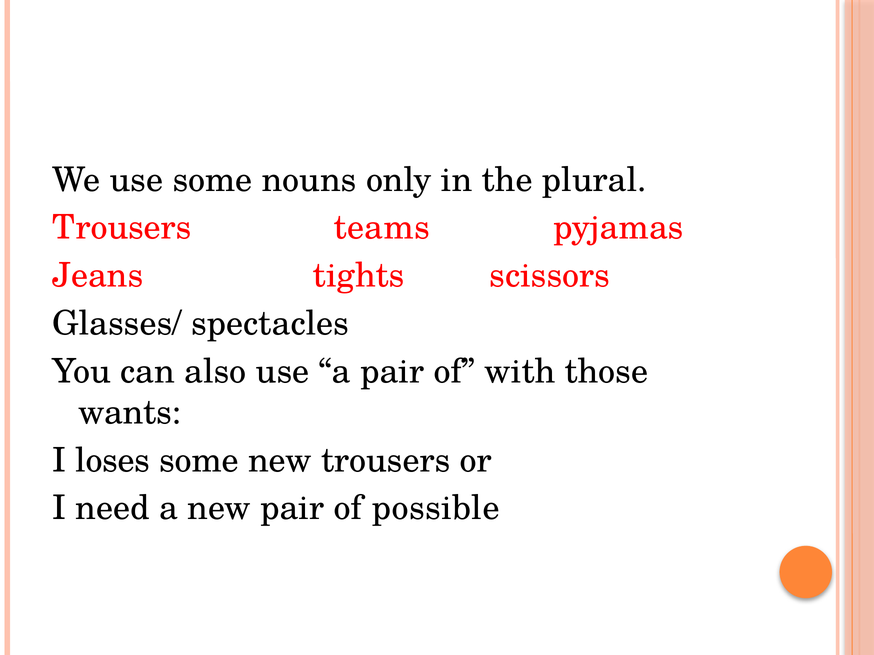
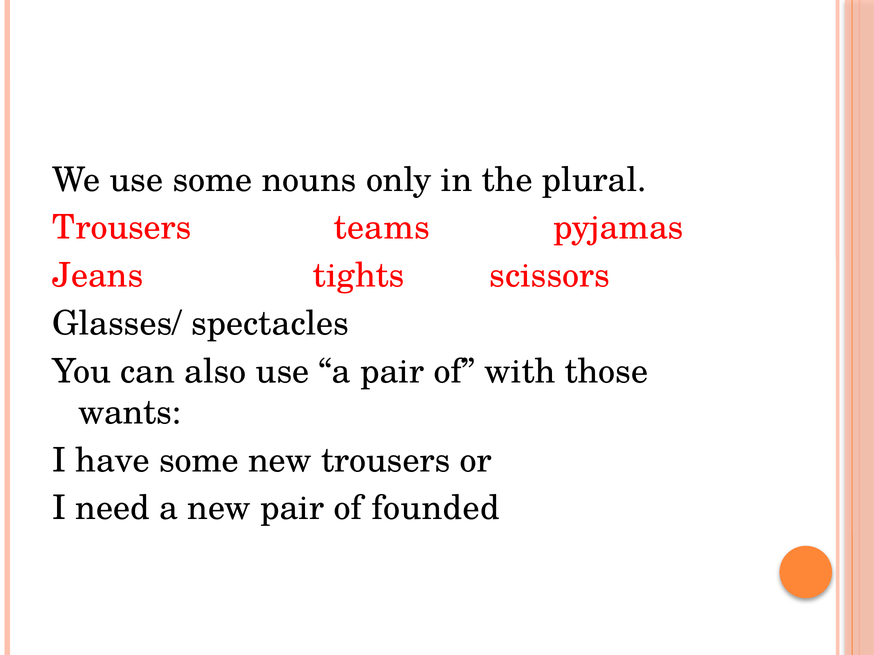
loses: loses -> have (113, 461)
possible: possible -> founded (436, 509)
